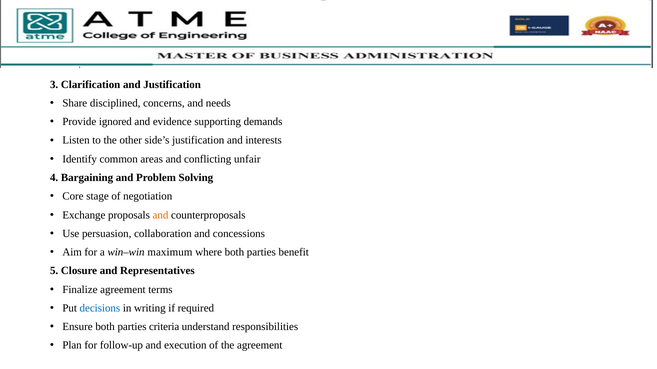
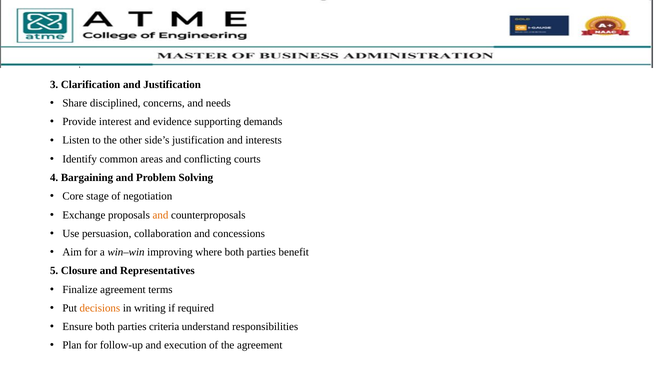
ignored: ignored -> interest (115, 122)
unfair: unfair -> courts (247, 159)
maximum: maximum -> improving (170, 253)
decisions colour: blue -> orange (100, 309)
